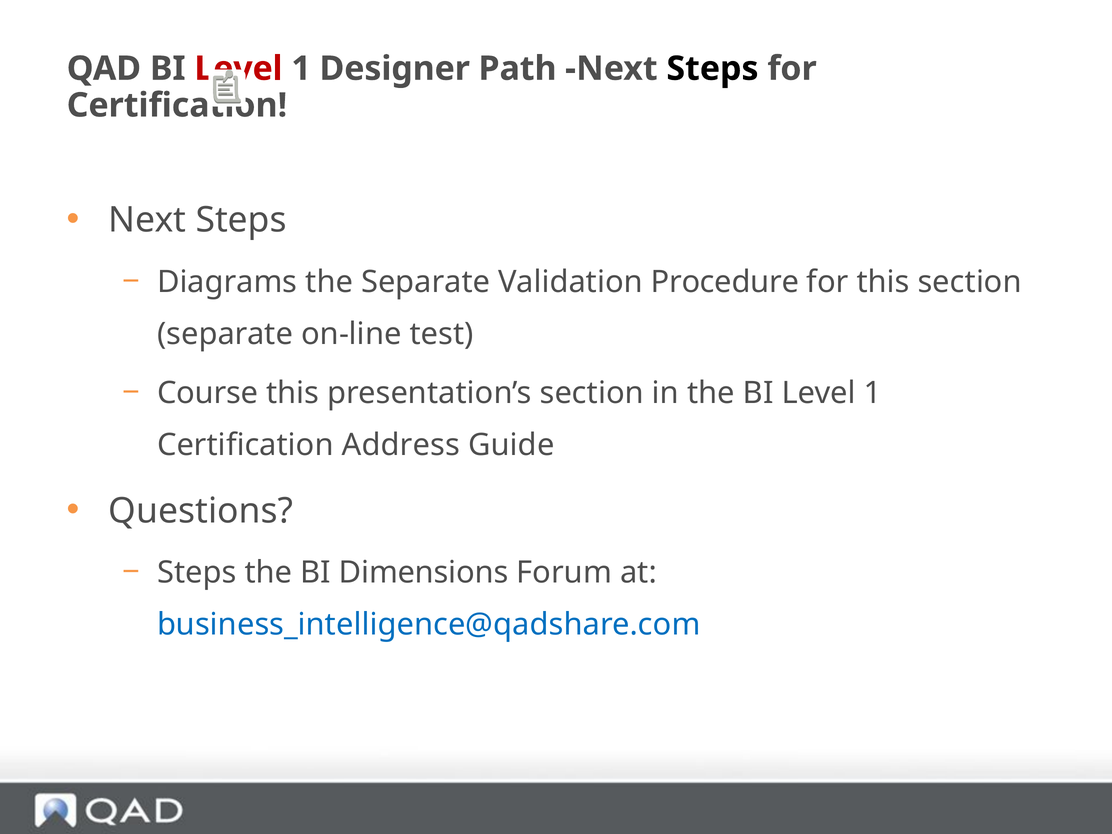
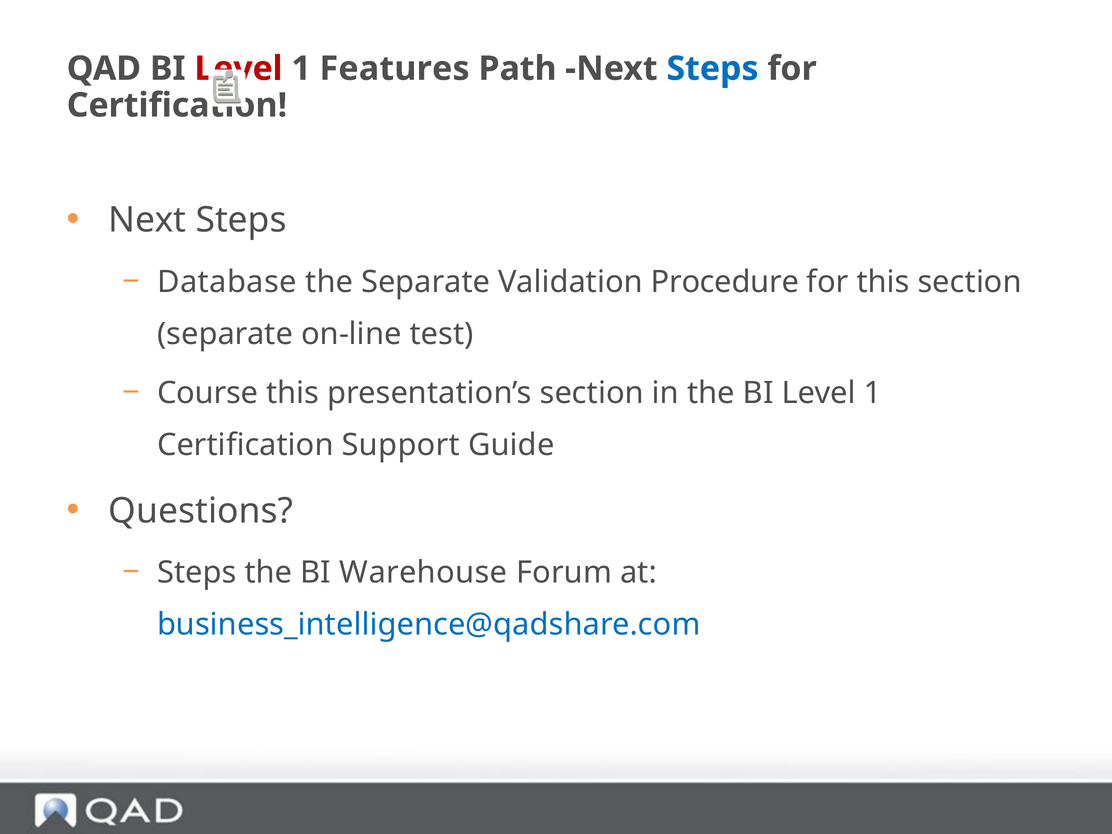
Designer: Designer -> Features (395, 69)
Steps colour: black -> blue (712, 69)
Diagrams: Diagrams -> Database (227, 282)
Address: Address -> Support (401, 445)
Dimensions: Dimensions -> Warehouse (423, 573)
